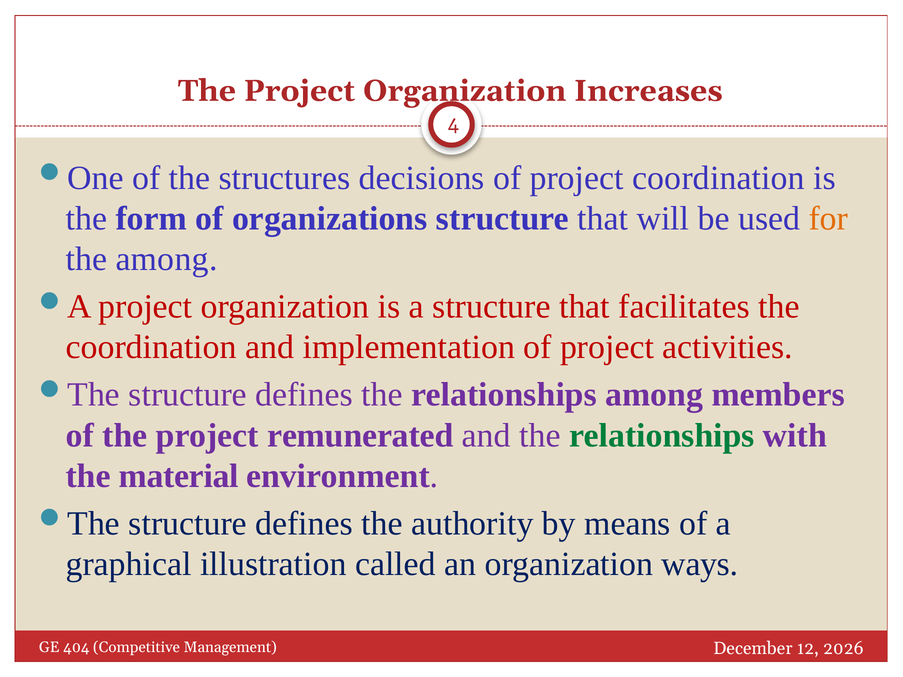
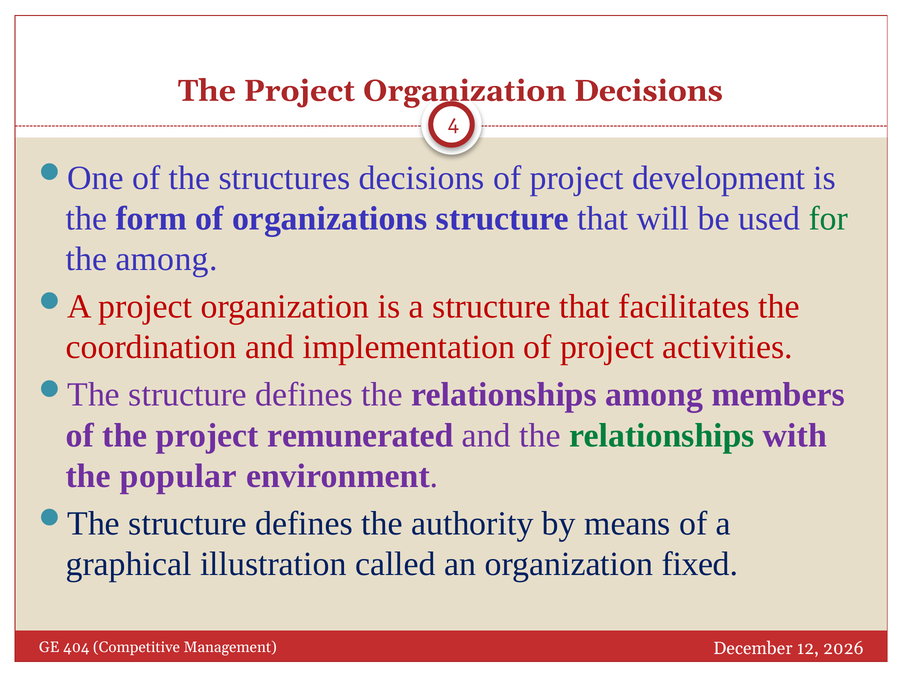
Organization Increases: Increases -> Decisions (648, 91)
project coordination: coordination -> development (719, 178)
for colour: orange -> green (828, 219)
material: material -> popular (178, 476)
ways: ways -> fixed (700, 564)
